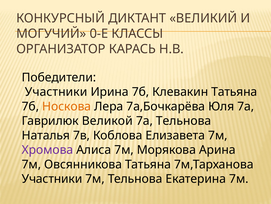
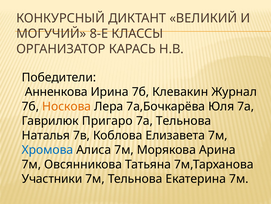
0-Е: 0-Е -> 8-Е (99, 34)
Участники: Участники -> Анненкова (56, 92)
Клевакин Татьяна: Татьяна -> Журнал (234, 92)
Великой: Великой -> Пригаро (107, 121)
Хромова colour: purple -> blue (47, 149)
